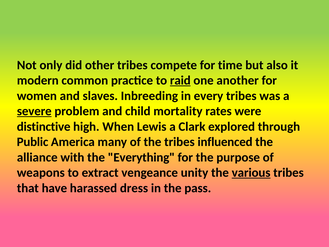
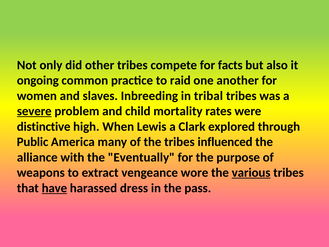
time: time -> facts (230, 65)
modern: modern -> ongoing (38, 80)
raid underline: present -> none (180, 80)
every: every -> tribal (208, 96)
Everything: Everything -> Eventually (141, 157)
unity: unity -> wore (195, 173)
have underline: none -> present (54, 188)
